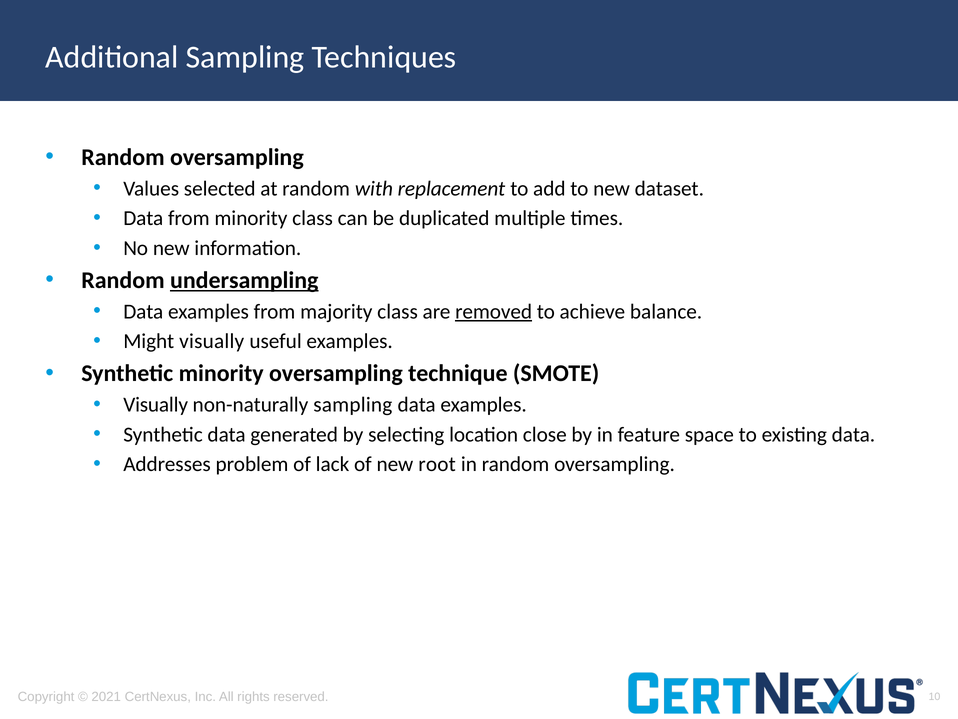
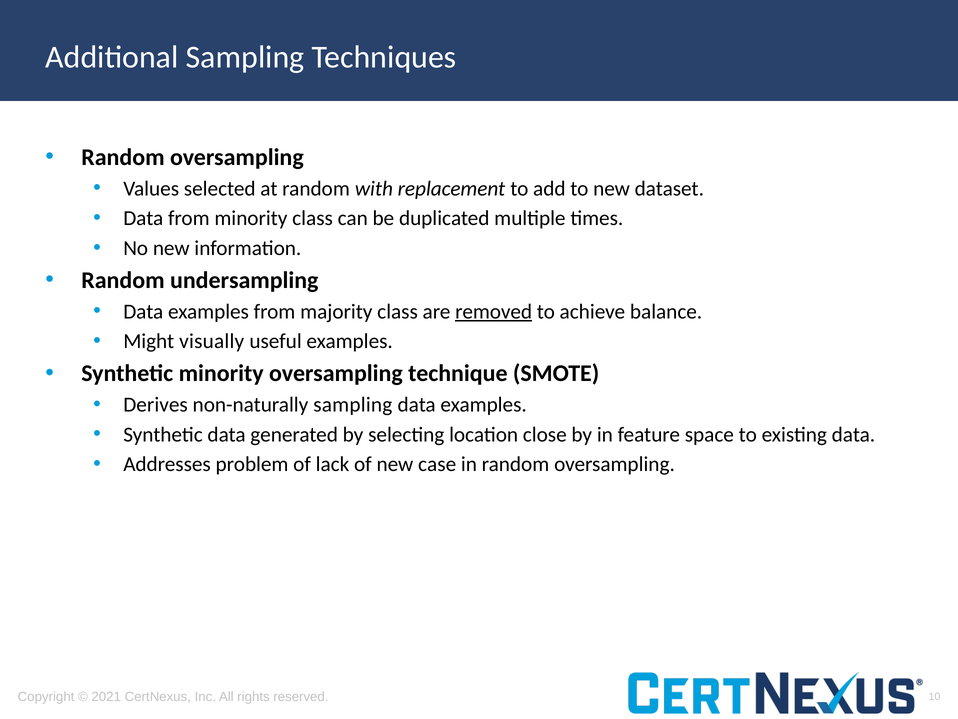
undersampling underline: present -> none (244, 280)
Visually: Visually -> Derives (156, 405)
root: root -> case (437, 464)
